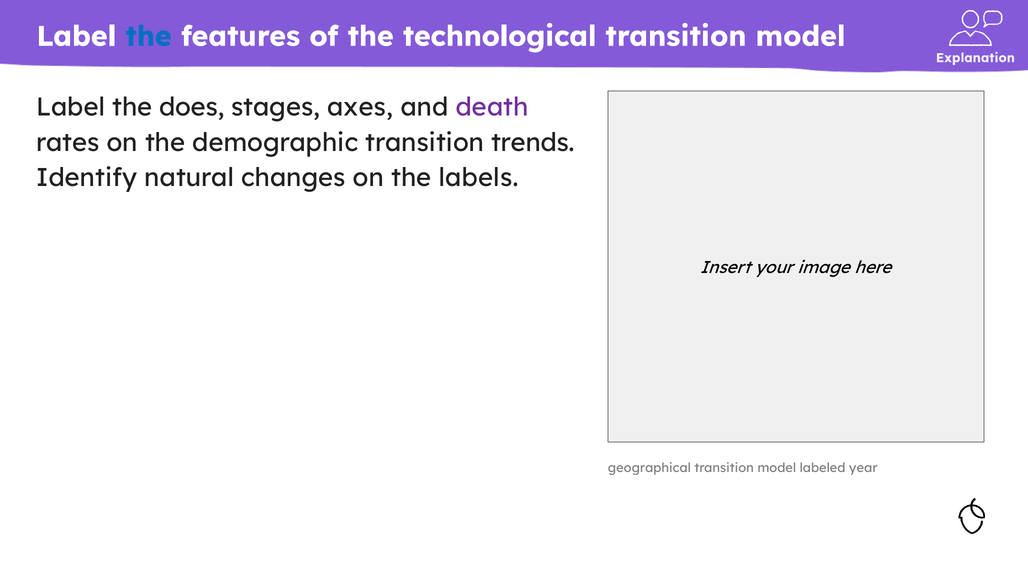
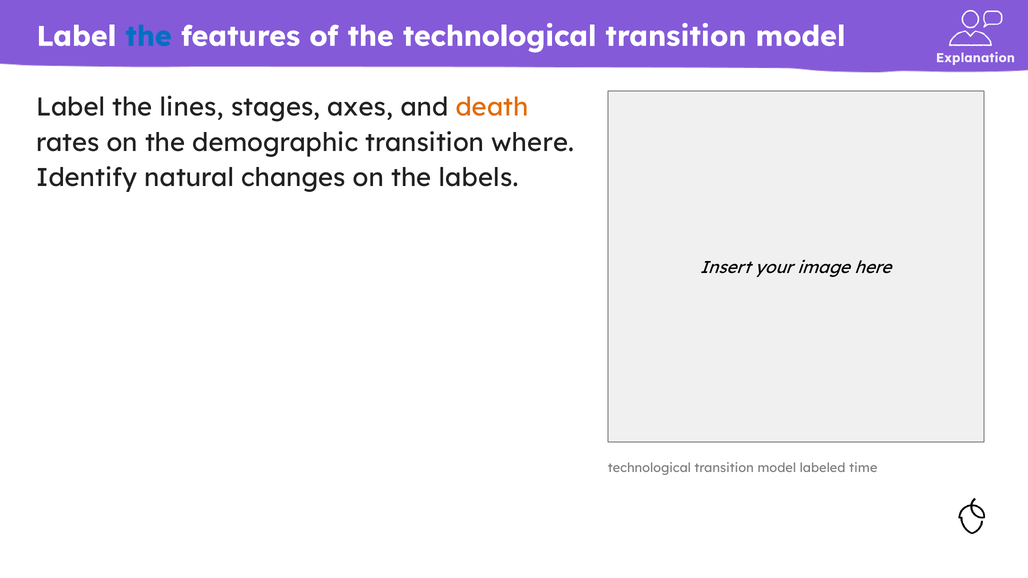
does: does -> lines (192, 107)
death colour: purple -> orange (492, 107)
trends: trends -> where (533, 143)
geographical: geographical -> technological (649, 468)
year: year -> time (863, 468)
